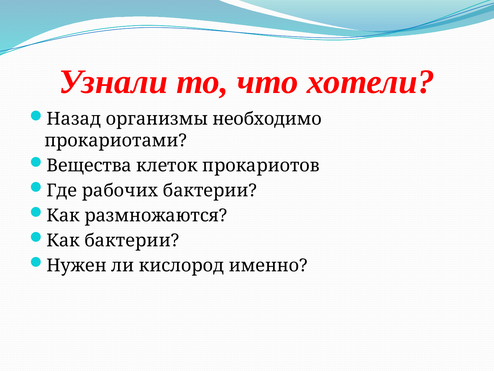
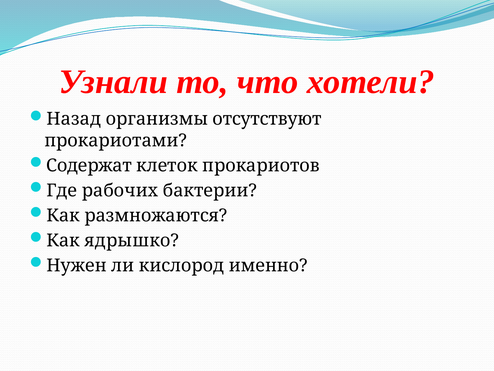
необходимо: необходимо -> отсутствуют (267, 119)
Вещества: Вещества -> Содержат (89, 165)
Как бактерии: бактерии -> ядрышко (132, 240)
